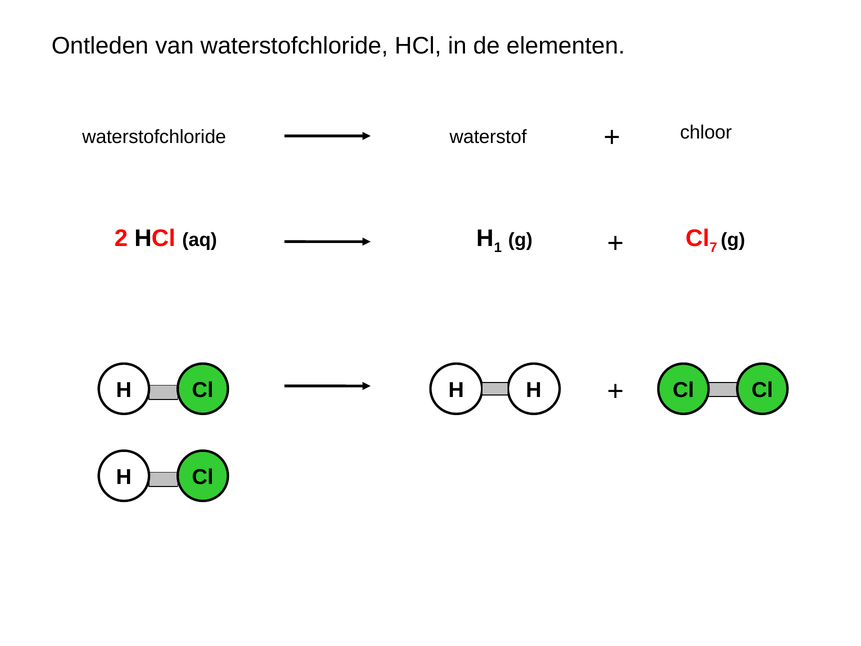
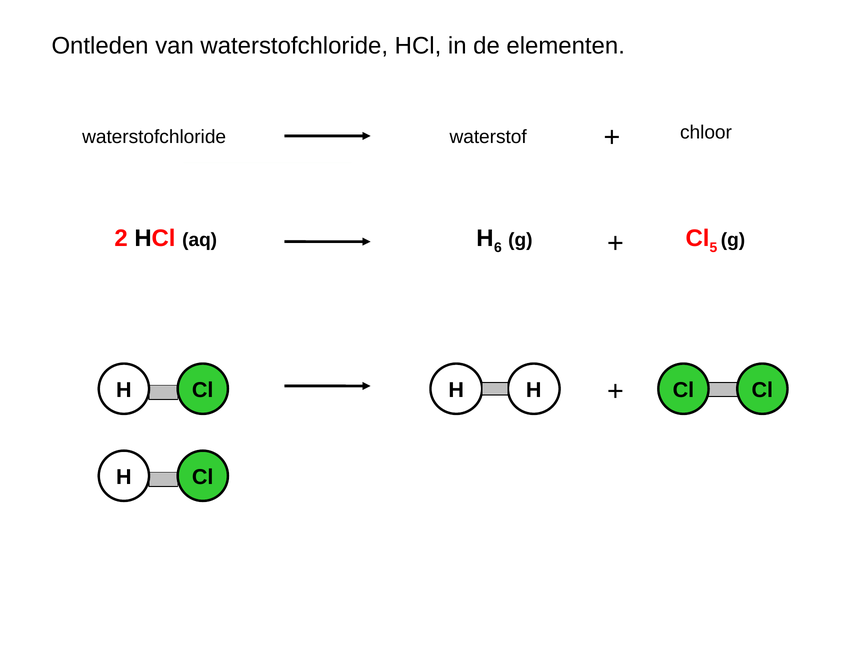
1: 1 -> 6 (498, 247)
7: 7 -> 5 (713, 247)
